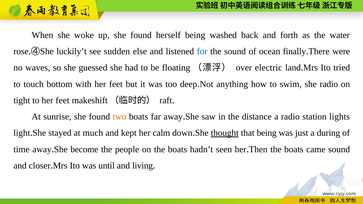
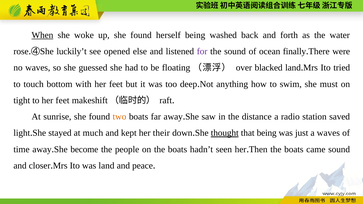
When underline: none -> present (42, 35)
sudden: sudden -> opened (117, 51)
for colour: blue -> purple (202, 51)
electric: electric -> blacked (269, 68)
she radio: radio -> must (329, 84)
lights: lights -> saved (340, 117)
calm: calm -> their (161, 133)
a during: during -> waves (328, 133)
was until: until -> land (106, 166)
living: living -> peace (143, 166)
